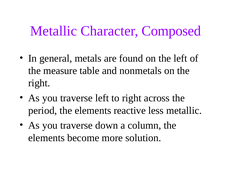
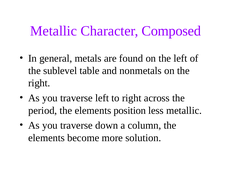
measure: measure -> sublevel (60, 70)
reactive: reactive -> position (130, 110)
